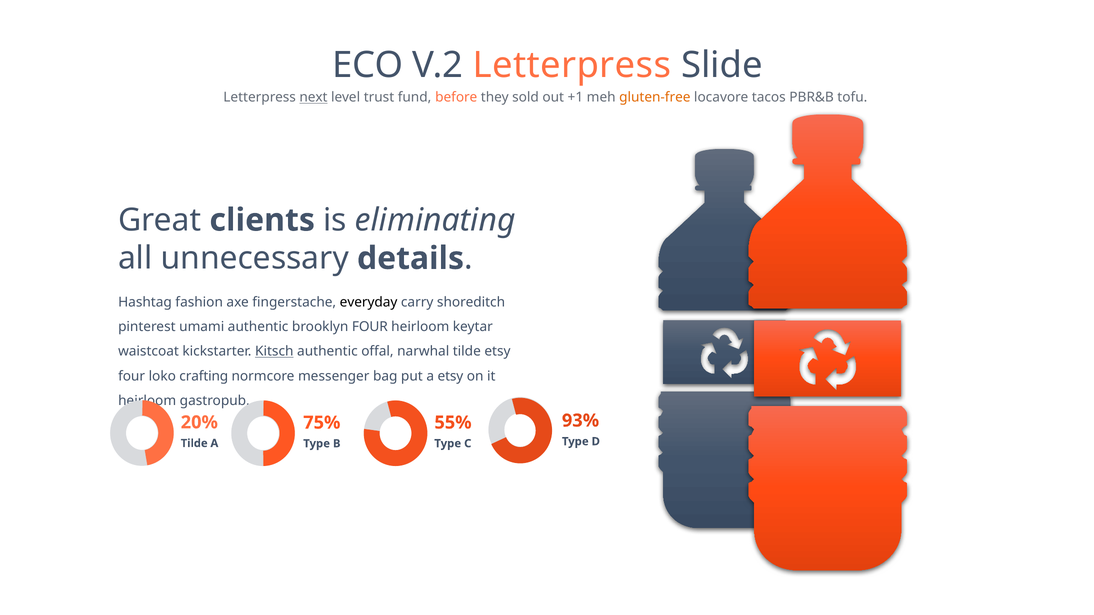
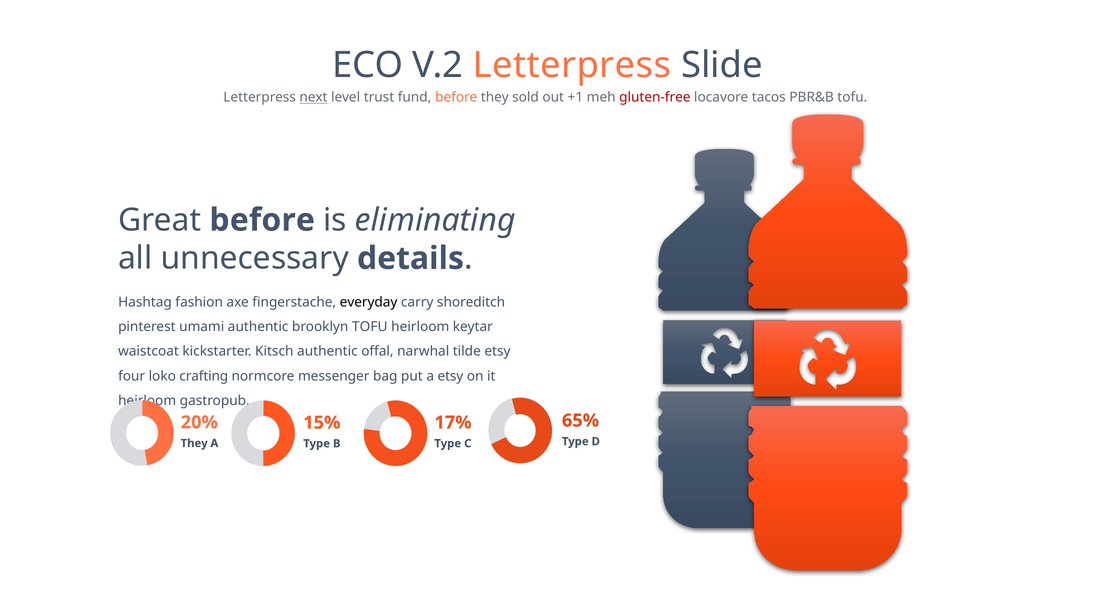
gluten-free colour: orange -> red (655, 97)
Great clients: clients -> before (262, 220)
brooklyn FOUR: FOUR -> TOFU (370, 327)
Kitsch underline: present -> none (274, 352)
93%: 93% -> 65% (581, 421)
75%: 75% -> 15% (322, 423)
55%: 55% -> 17% (453, 423)
Tilde: Tilde -> They (194, 444)
